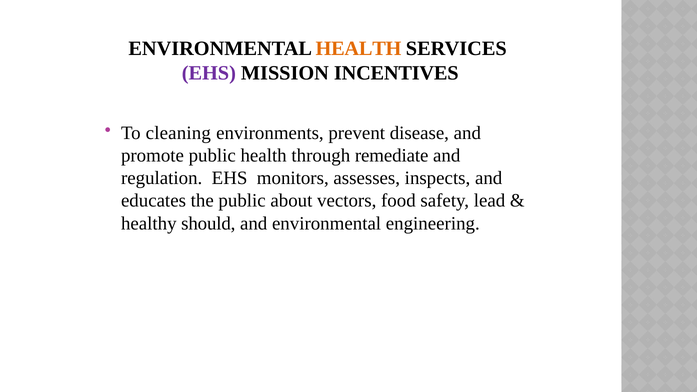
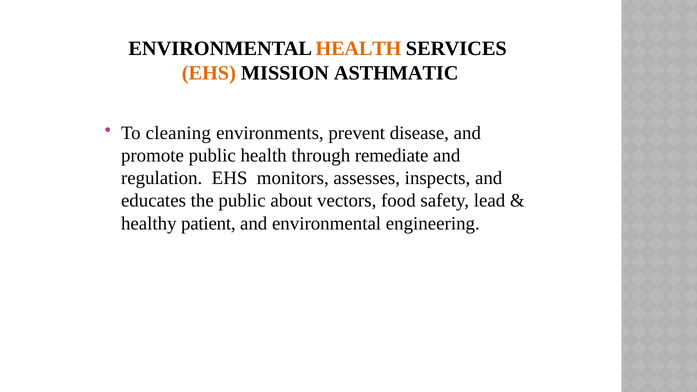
EHS colour: purple -> orange (209, 73)
INCENTIVES: INCENTIVES -> ASTHMATIC (396, 73)
should: should -> patient (208, 223)
